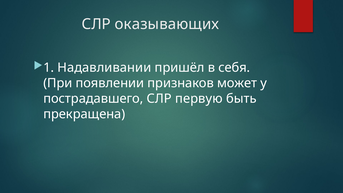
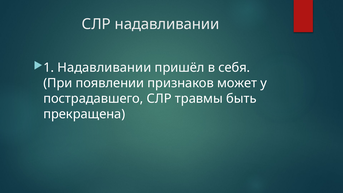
СЛР оказывающих: оказывающих -> надавливании (167, 24)
первую: первую -> травмы (199, 99)
